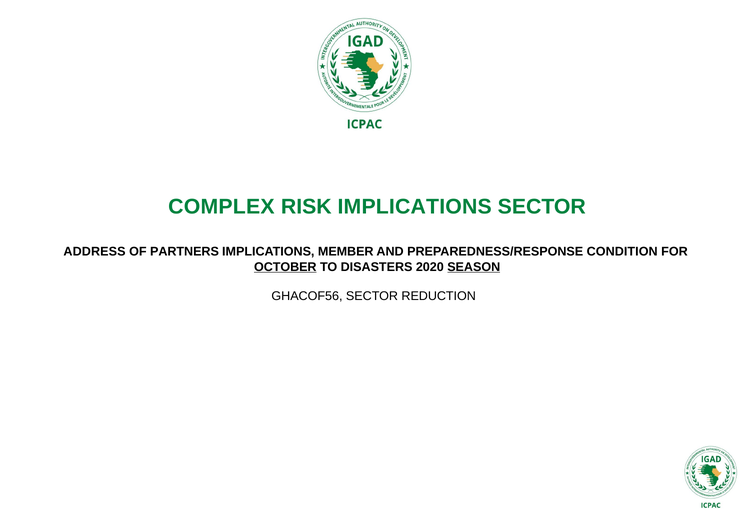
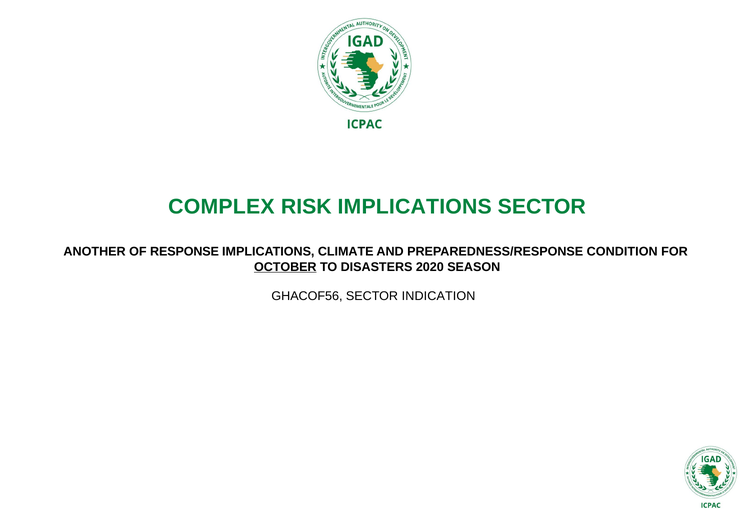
ADDRESS: ADDRESS -> ANOTHER (95, 252)
PARTNERS: PARTNERS -> RESPONSE (185, 252)
MEMBER: MEMBER -> CLIMATE (346, 252)
SEASON underline: present -> none (474, 267)
REDUCTION: REDUCTION -> INDICATION (439, 296)
